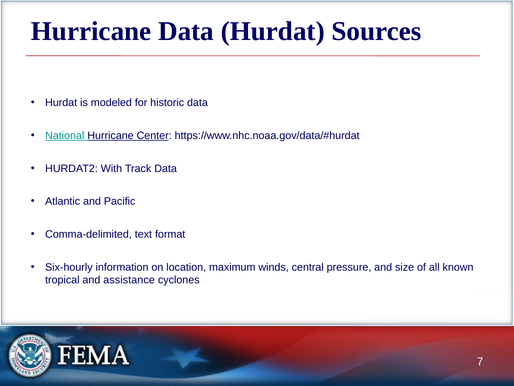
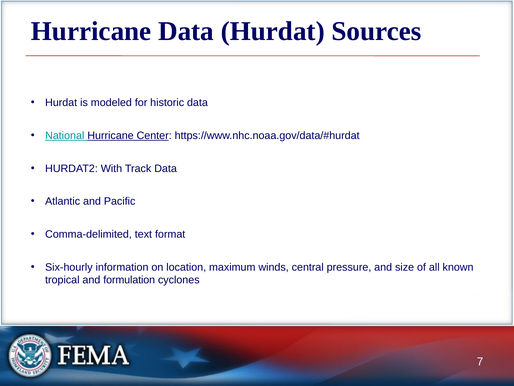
assistance: assistance -> formulation (129, 280)
